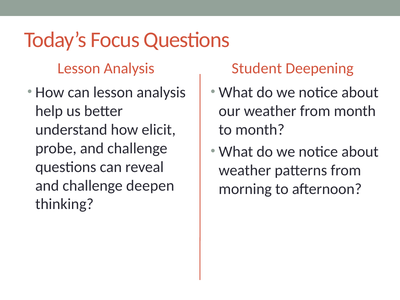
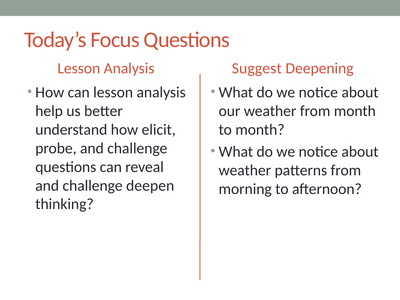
Student: Student -> Suggest (257, 68)
